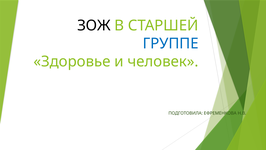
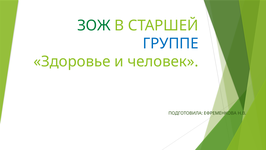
ЗОЖ colour: black -> green (94, 26)
